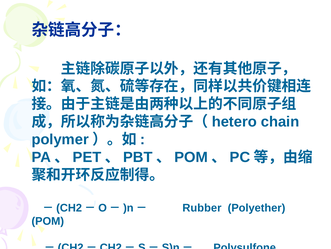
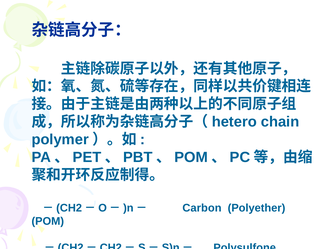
－(CH2－O－)n－ Rubber: Rubber -> Carbon (202, 207)
